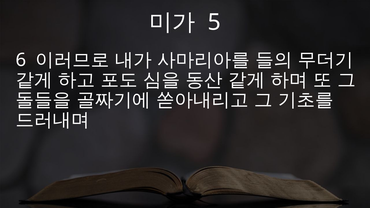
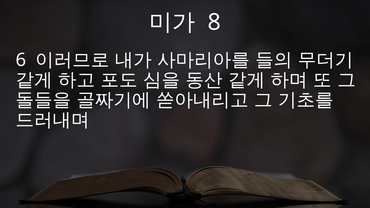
5: 5 -> 8 (214, 22)
